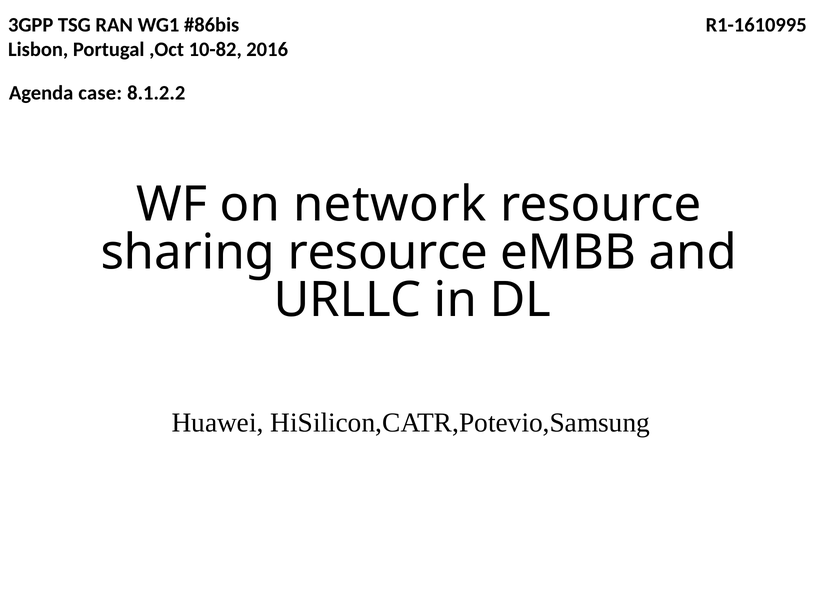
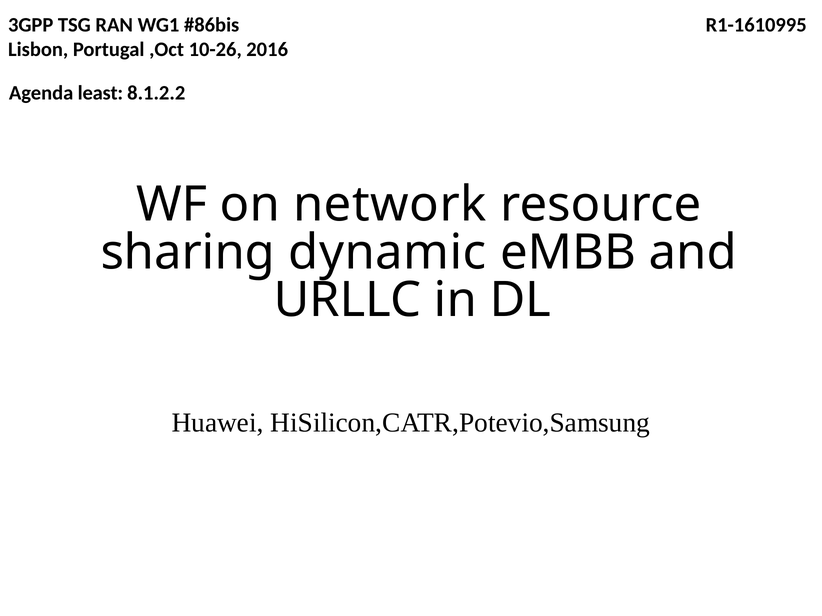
10-82: 10-82 -> 10-26 (215, 50)
case: case -> least (100, 93)
sharing resource: resource -> dynamic (387, 253)
